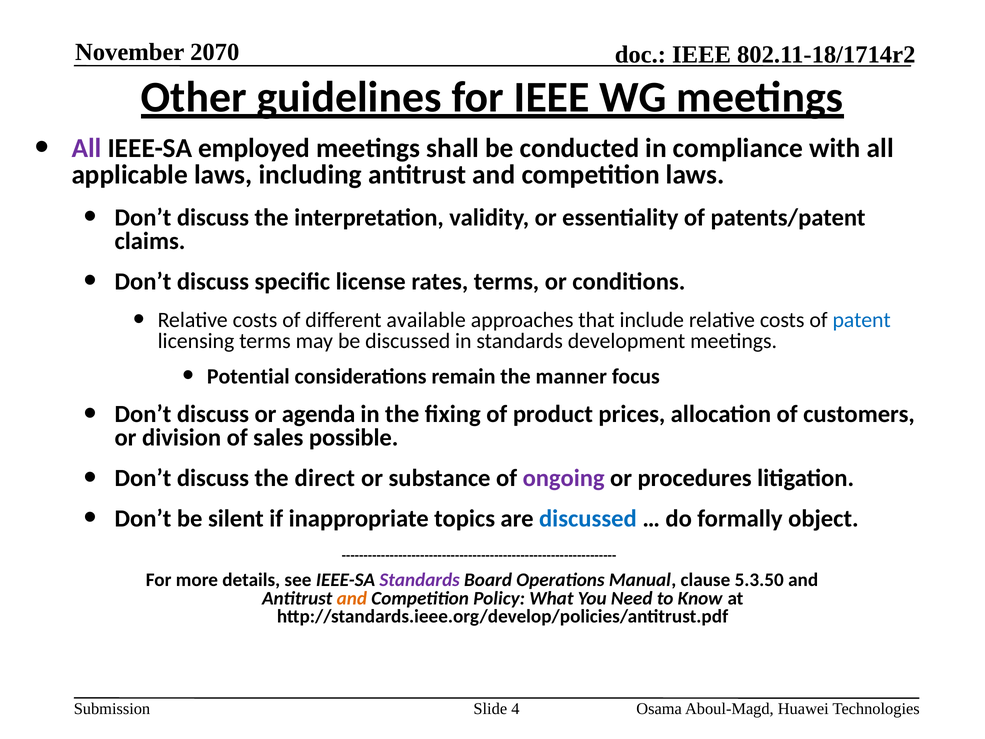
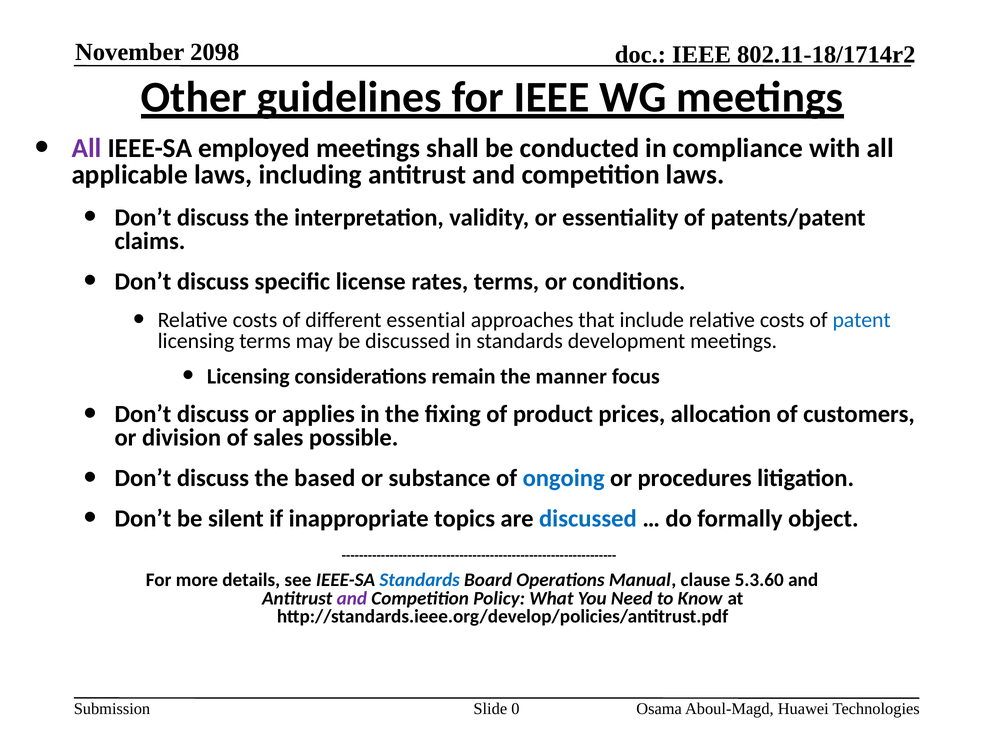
2070: 2070 -> 2098 (215, 52)
available: available -> essential (426, 320)
Potential: Potential -> Licensing (248, 376)
agenda: agenda -> applies (318, 414)
direct: direct -> based (325, 478)
ongoing colour: purple -> blue (564, 478)
Standards colour: purple -> blue (420, 580)
5.3.50: 5.3.50 -> 5.3.60 (759, 580)
and colour: orange -> purple (352, 598)
4: 4 -> 0 (515, 709)
